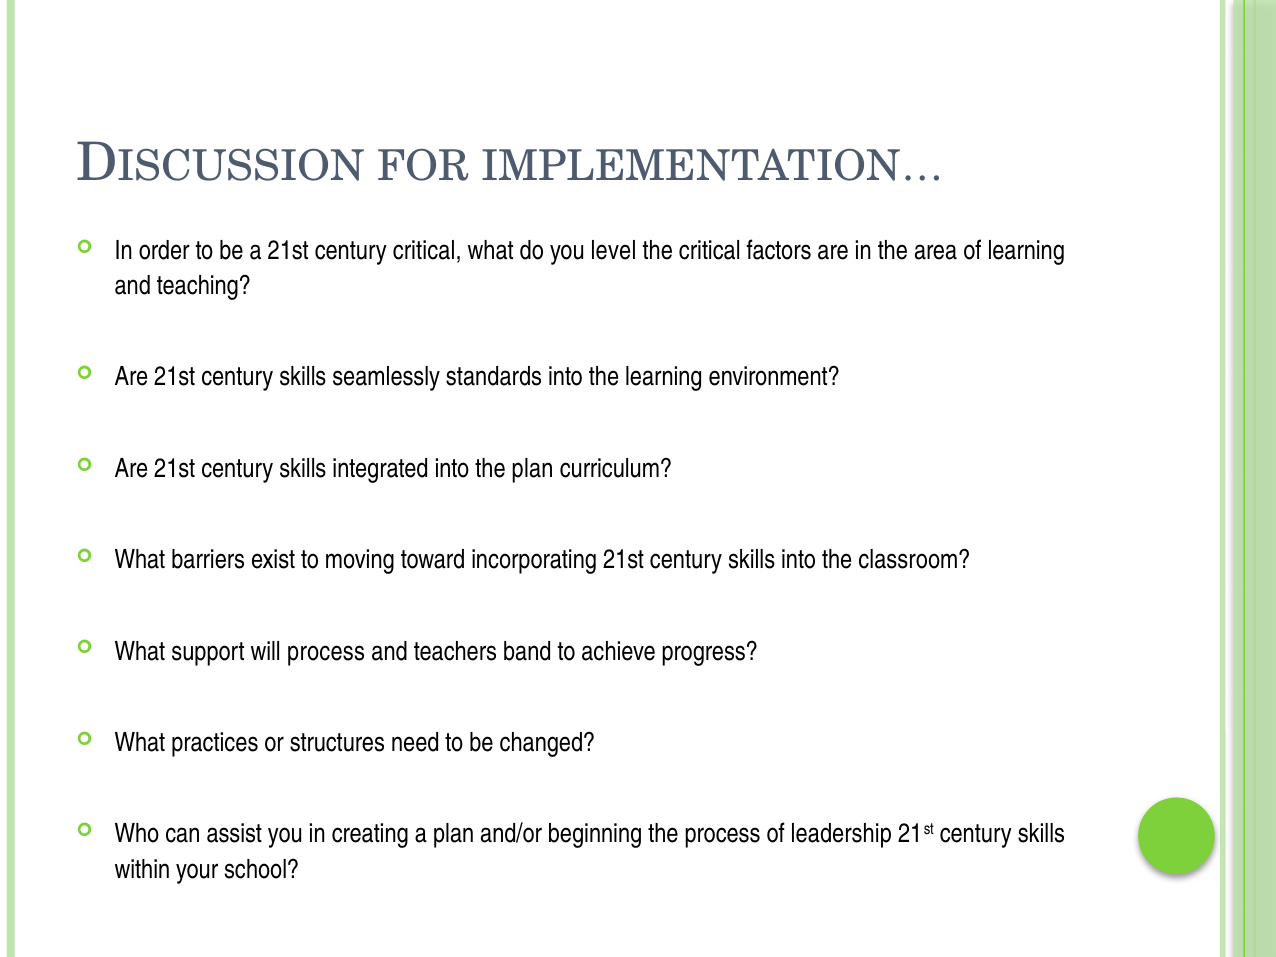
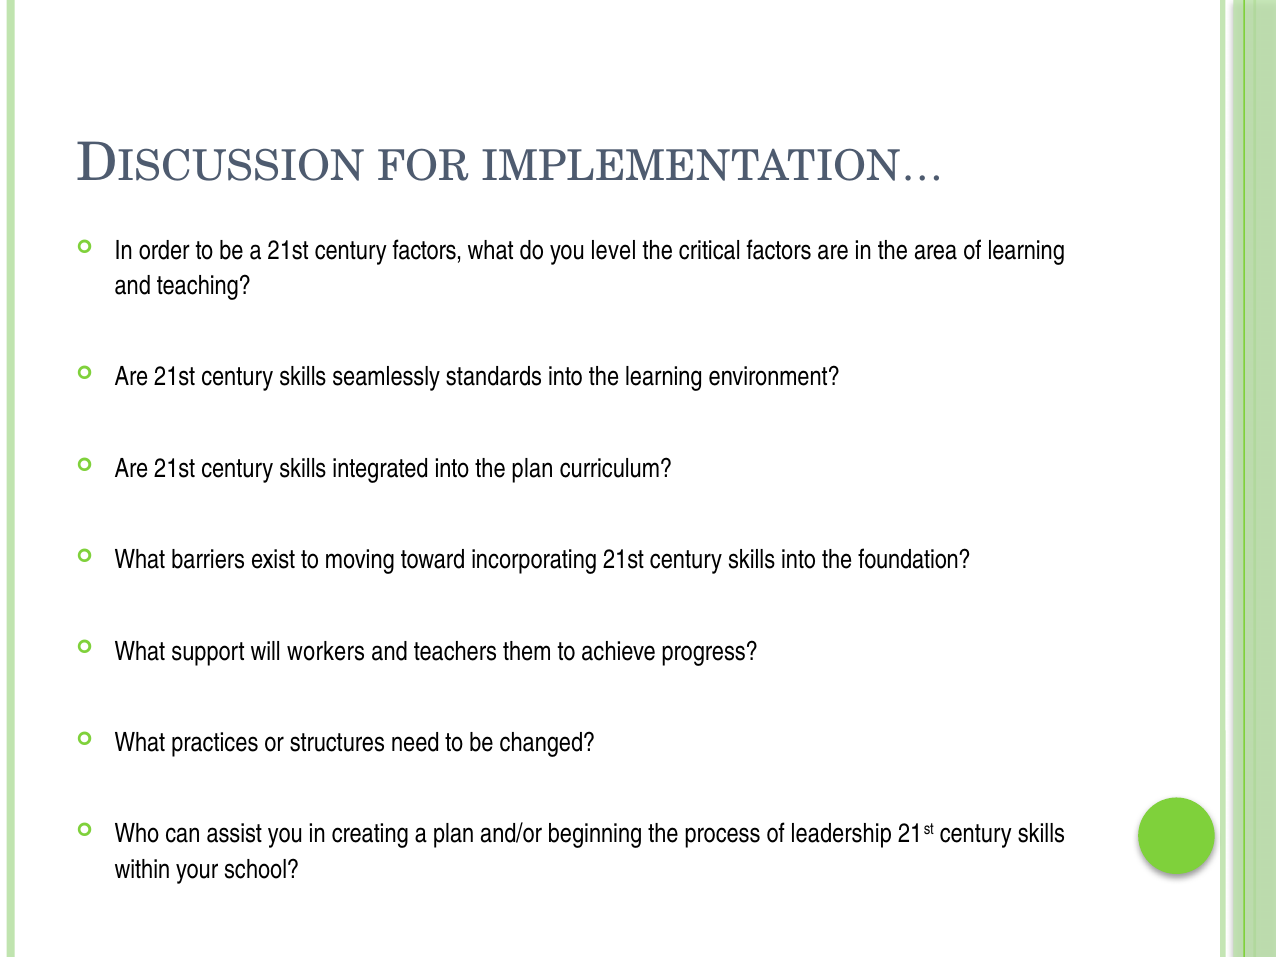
century critical: critical -> factors (427, 251)
classroom: classroom -> foundation (915, 560)
will process: process -> workers (326, 651)
band: band -> them (527, 651)
